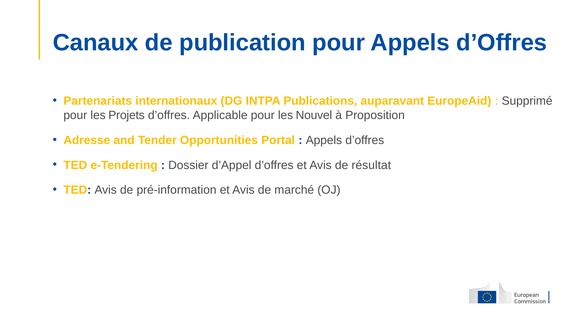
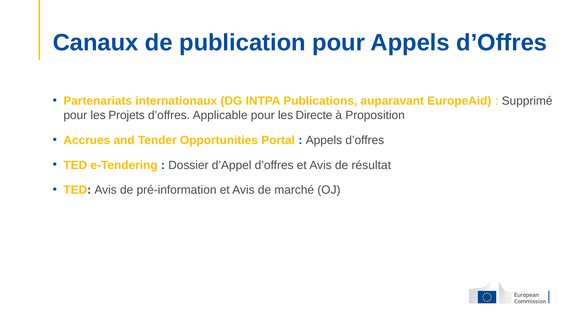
Nouvel: Nouvel -> Directe (314, 116)
Adresse: Adresse -> Accrues (87, 140)
